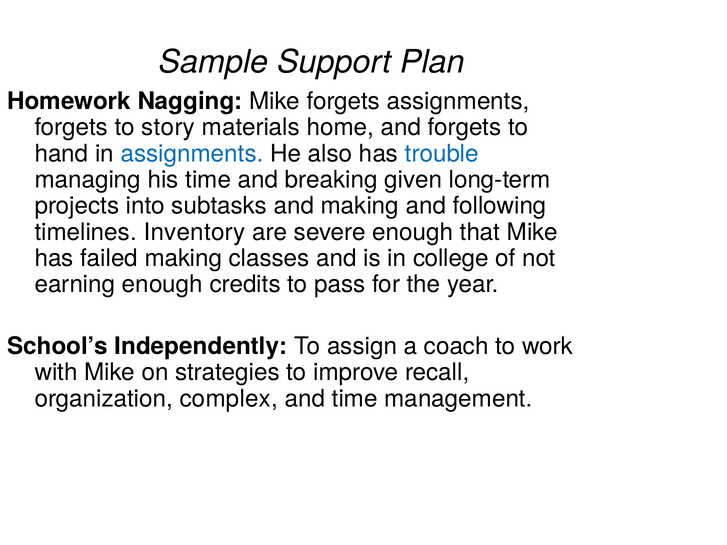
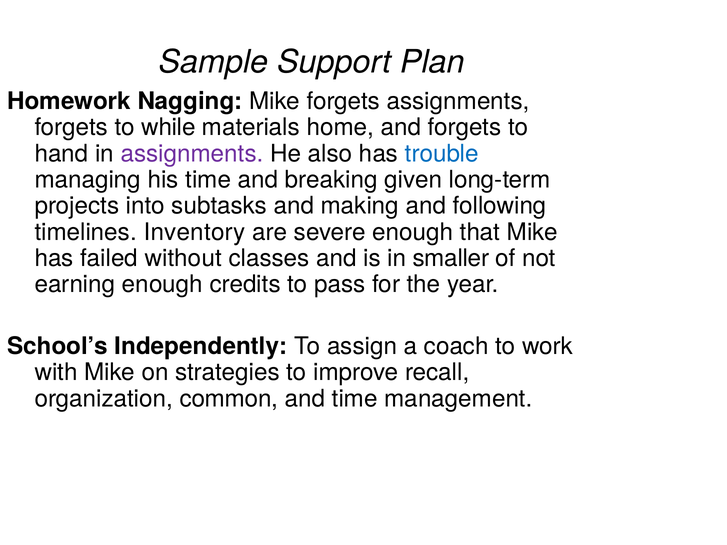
story: story -> while (168, 128)
assignments colour: blue -> purple (192, 154)
failed making: making -> without (183, 258)
college: college -> smaller (451, 258)
complex: complex -> common (229, 399)
